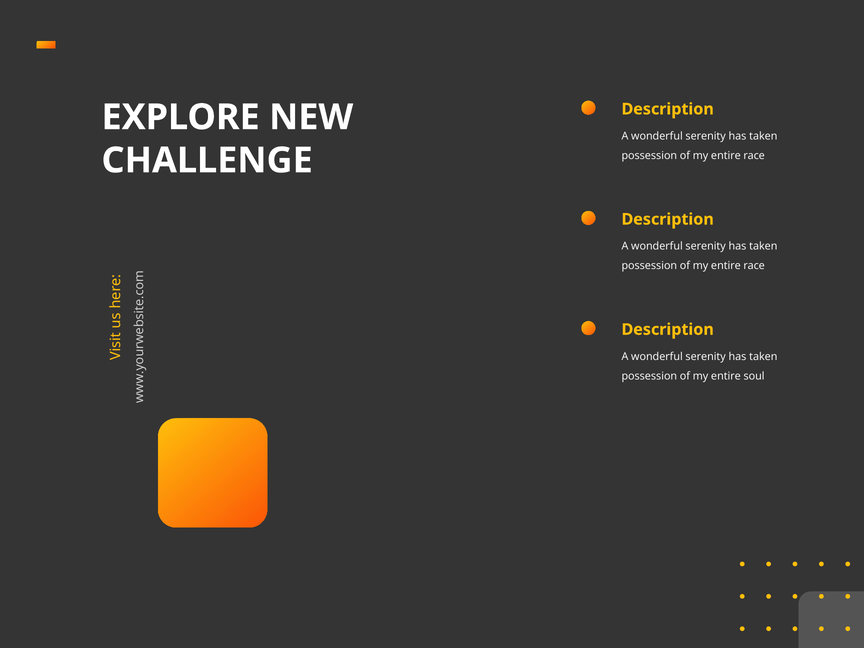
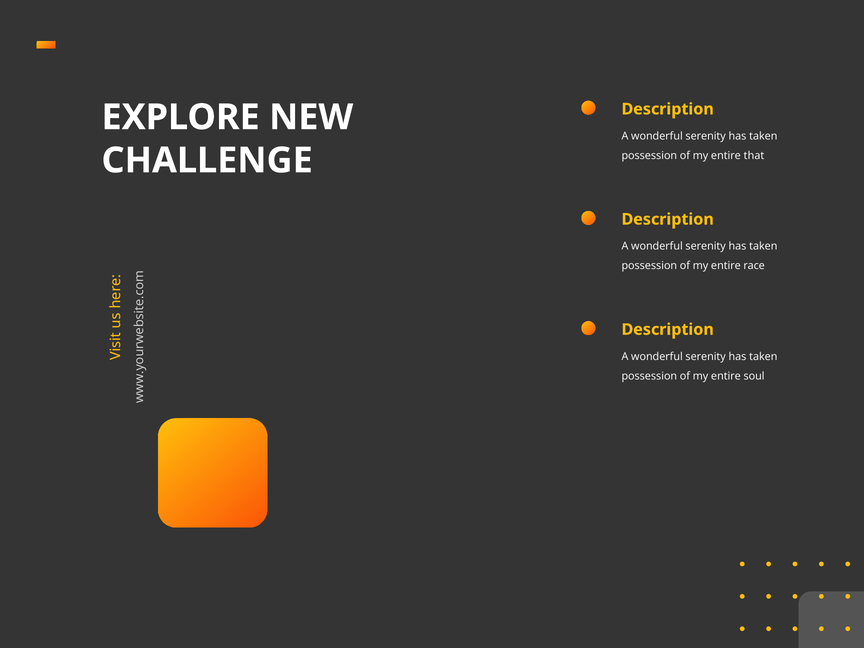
race: race -> that (754, 156)
